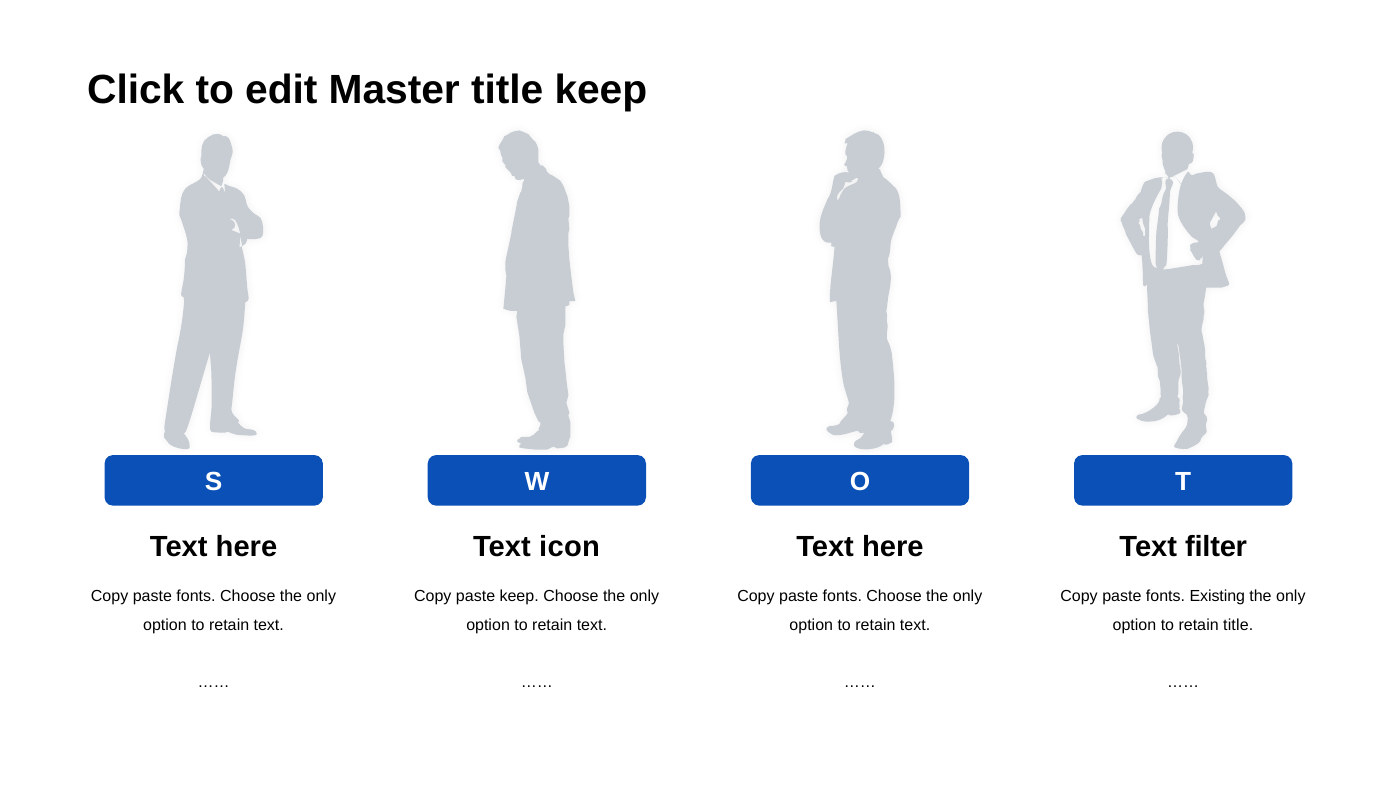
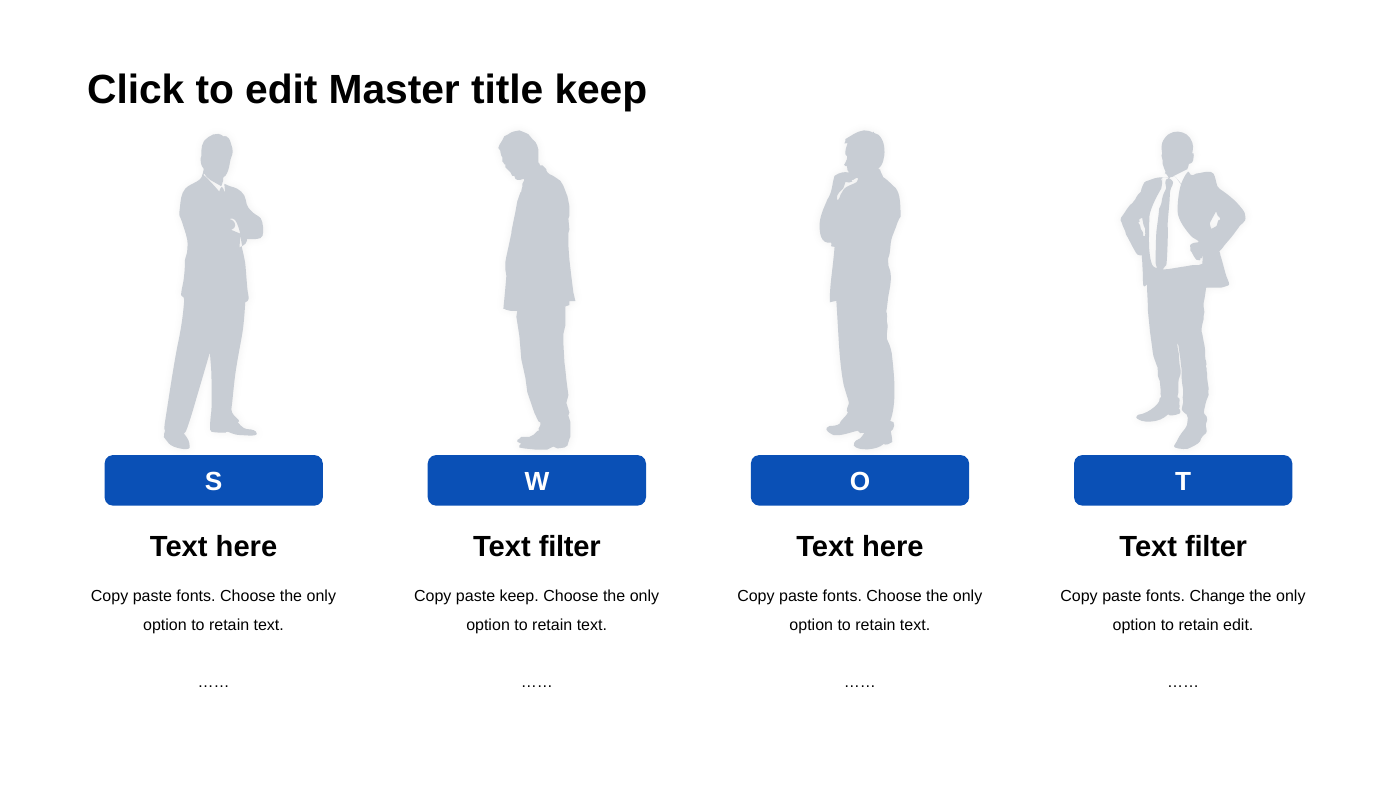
icon: icon -> filter (570, 547)
Existing: Existing -> Change (1217, 596)
retain title: title -> edit (1238, 625)
